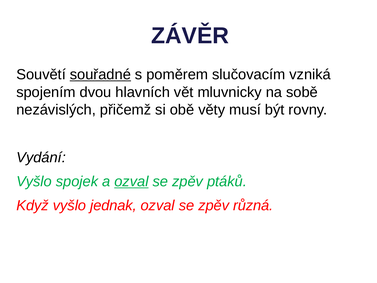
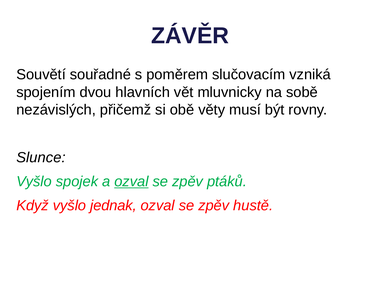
souřadné underline: present -> none (100, 74)
Vydání: Vydání -> Slunce (41, 157)
různá: různá -> hustě (253, 205)
